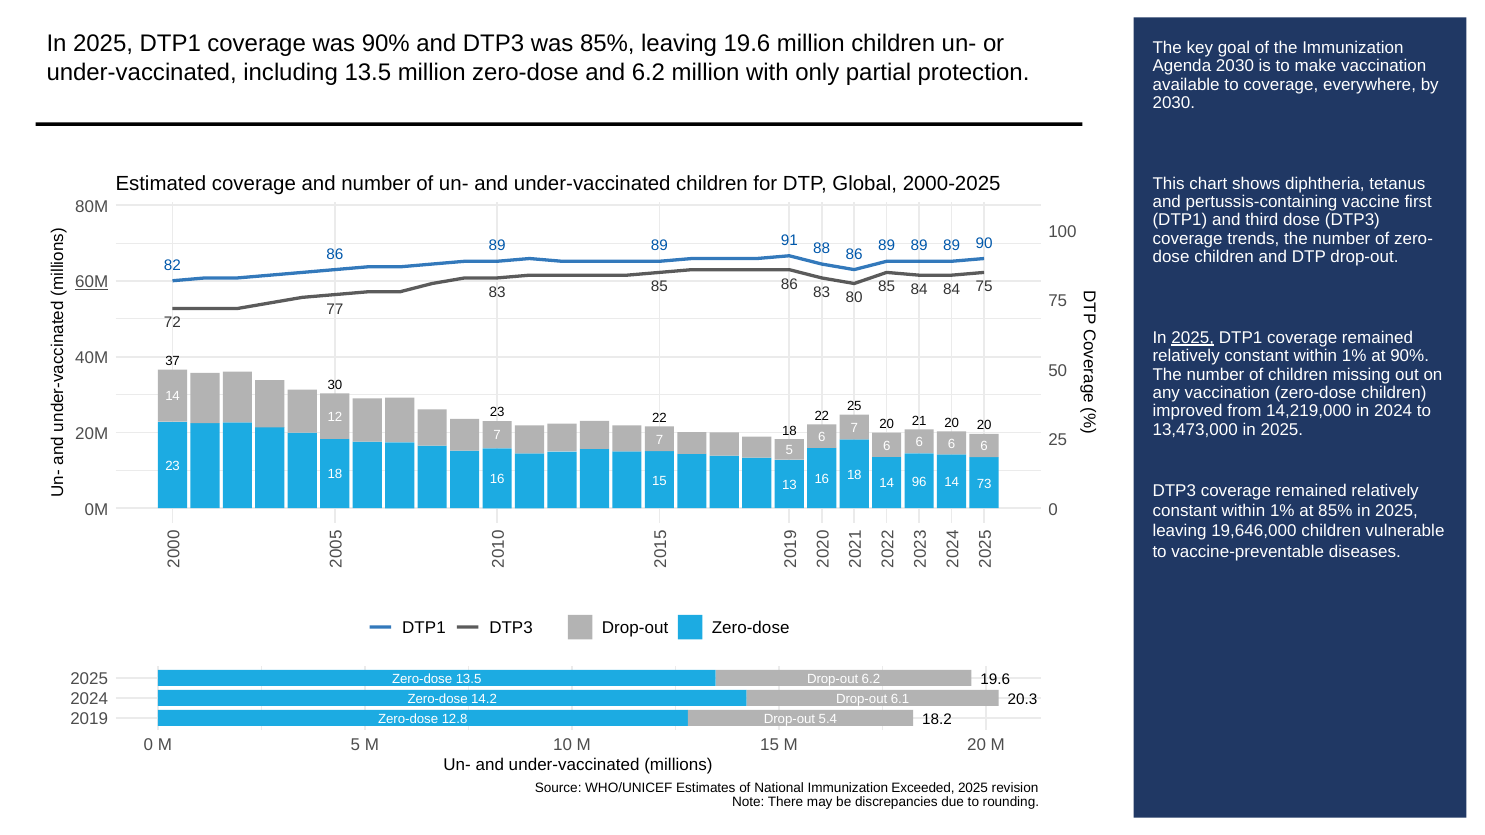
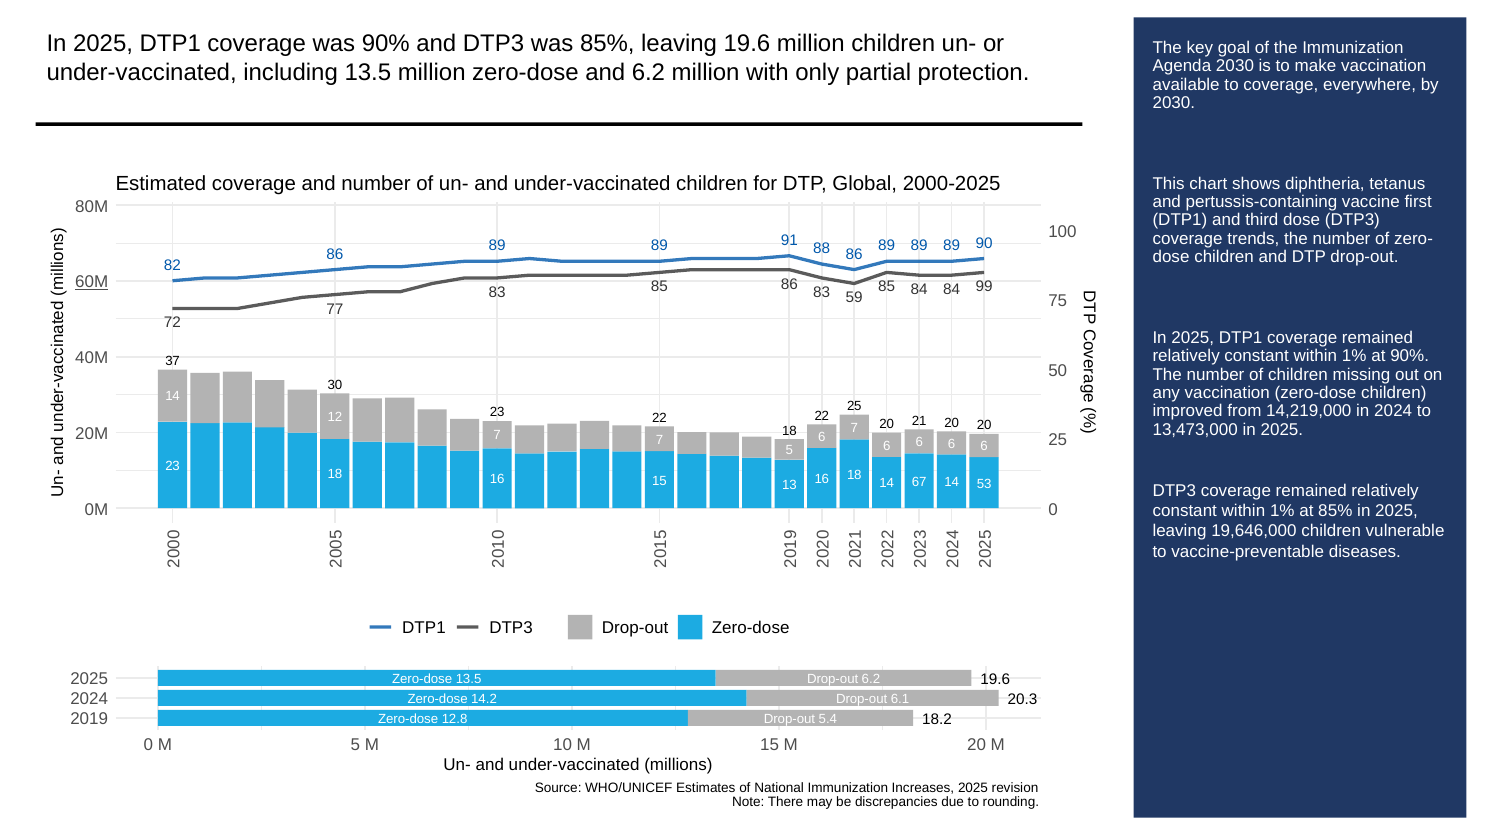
84 75: 75 -> 99 (984, 287)
80: 80 -> 59 (854, 298)
2025 underline: present -> none (1193, 338)
96: 96 -> 67 (919, 482)
73: 73 -> 53 (984, 484)
Exceeded: Exceeded -> Increases (923, 788)
